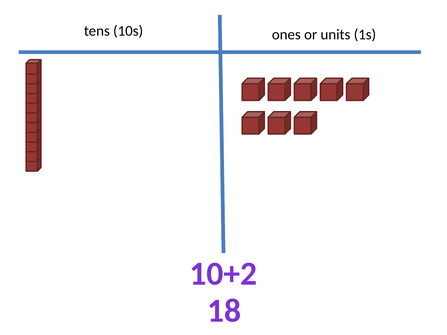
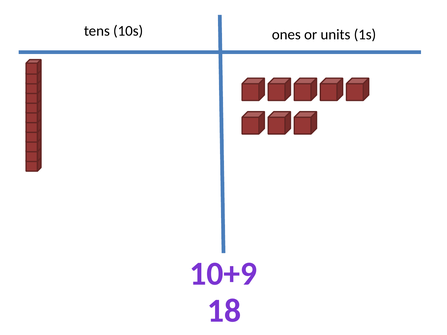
10+2: 10+2 -> 10+9 (223, 274)
